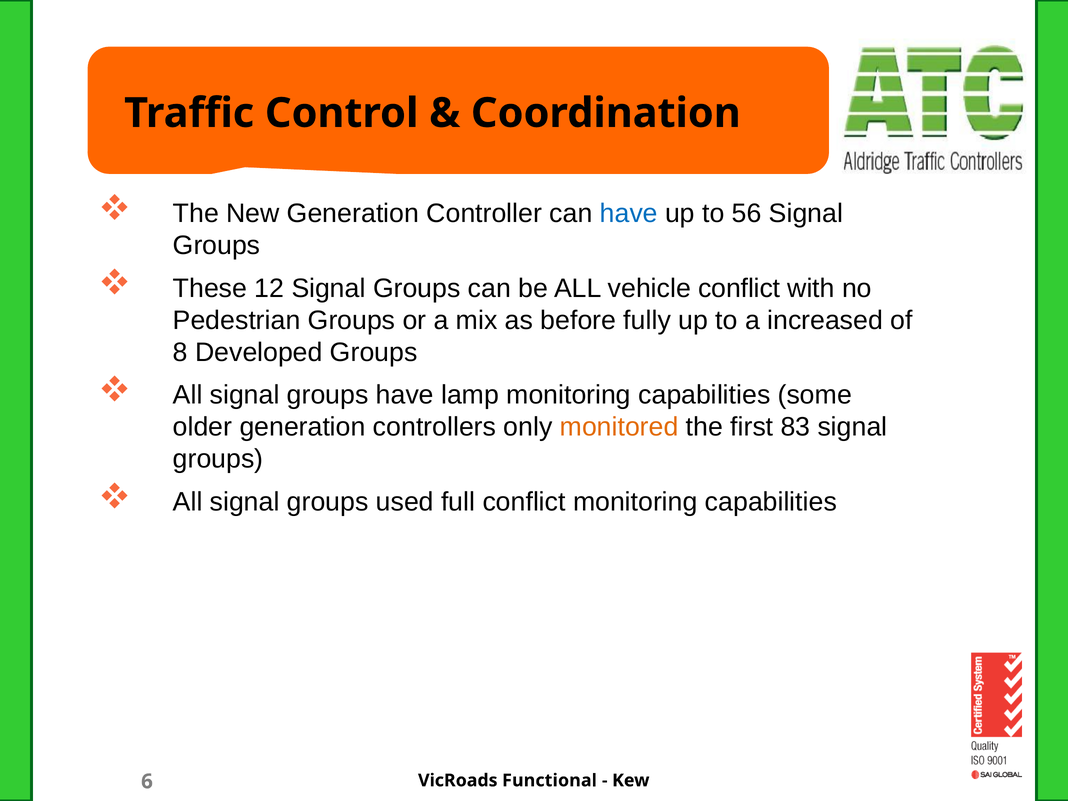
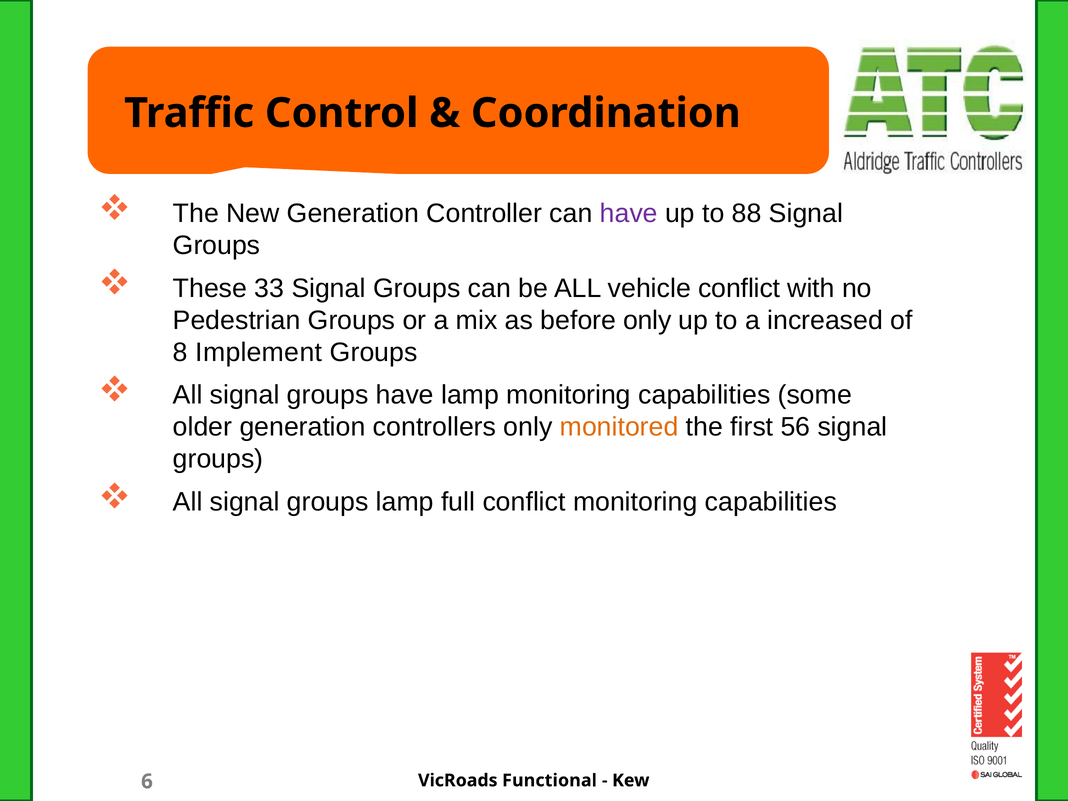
have colour: blue -> purple (629, 213)
56: 56 -> 88 (747, 213)
12: 12 -> 33 (269, 288)
before fully: fully -> only (647, 320)
Developed: Developed -> Implement (259, 352)
83: 83 -> 56 (795, 427)
groups used: used -> lamp (405, 502)
